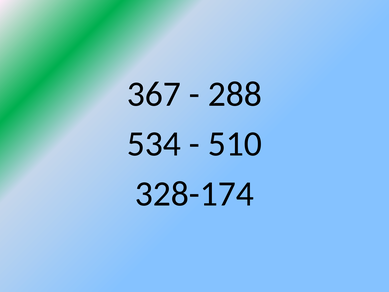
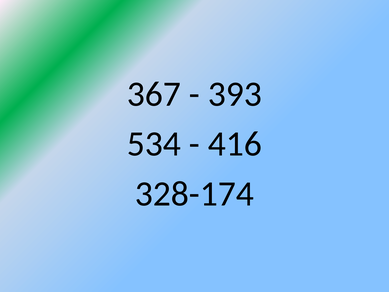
288: 288 -> 393 (235, 94)
510: 510 -> 416 (235, 144)
